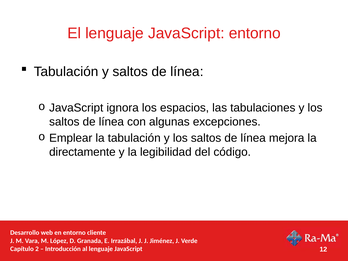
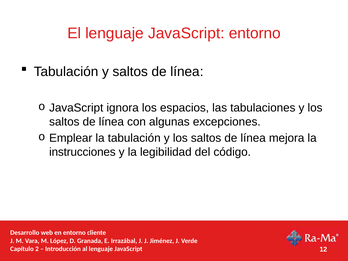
directamente: directamente -> instrucciones (82, 152)
